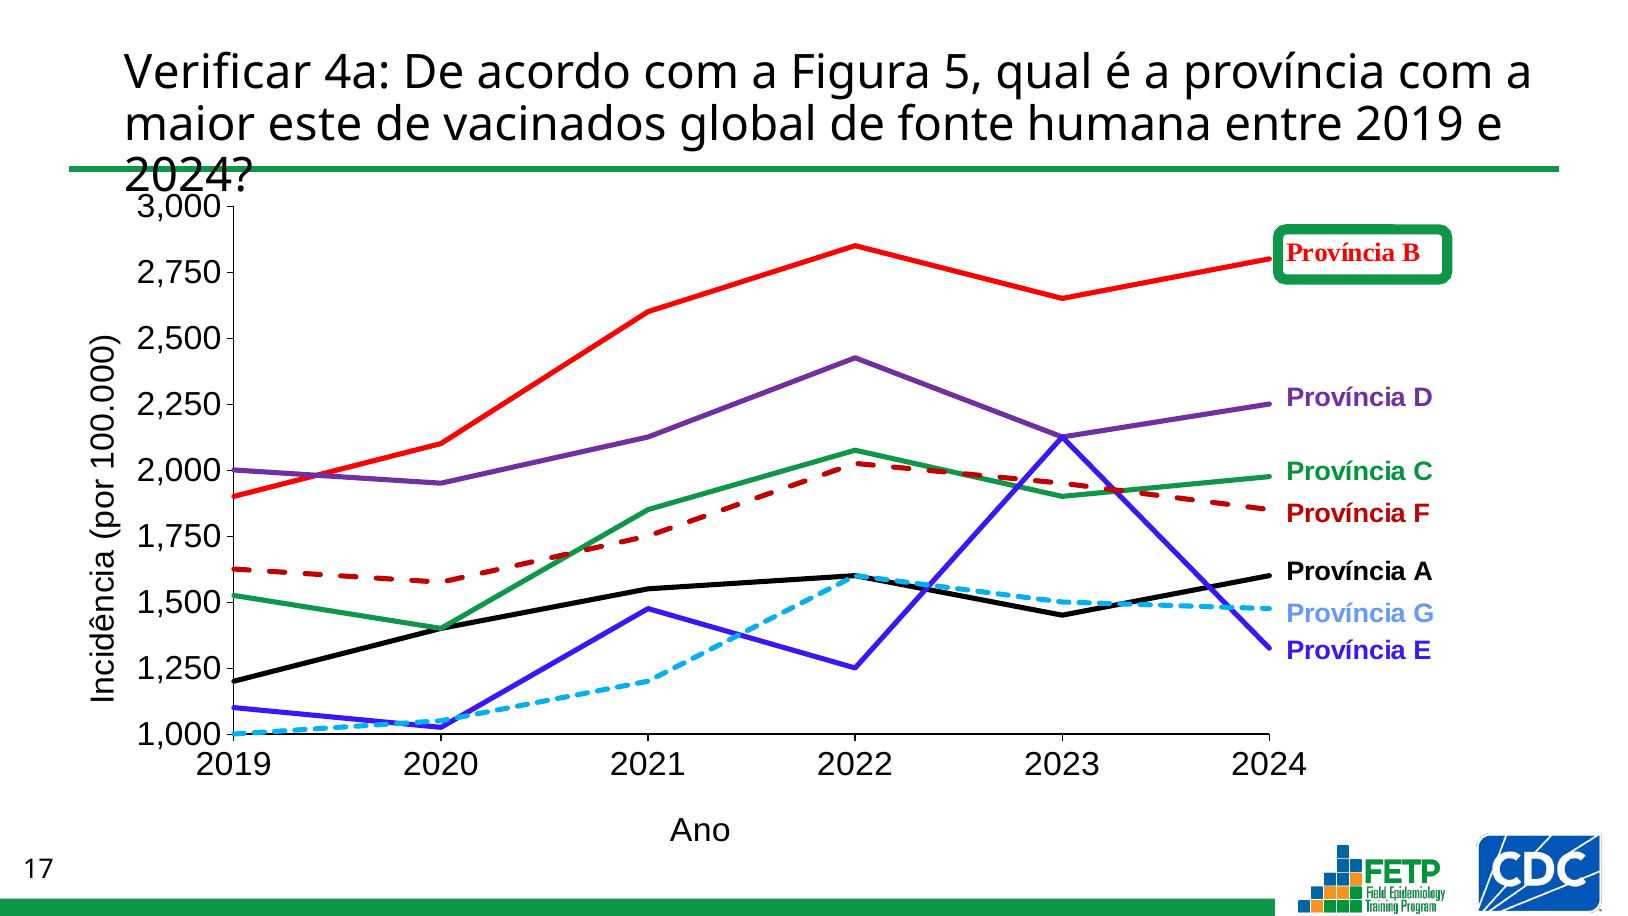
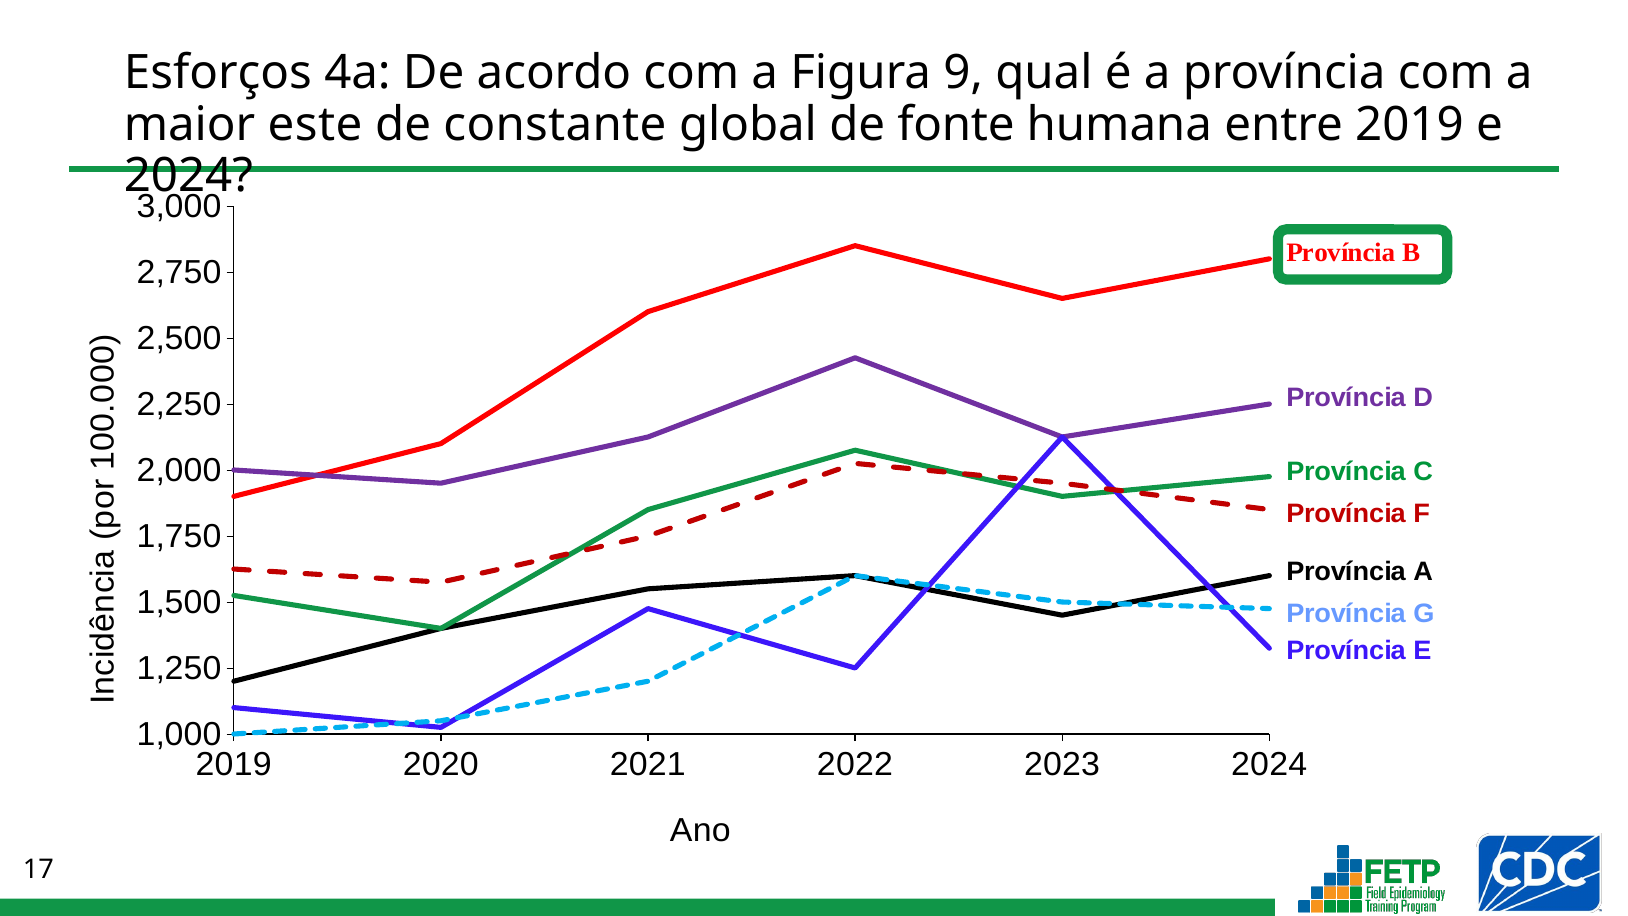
Verificar: Verificar -> Esforços (218, 73)
5: 5 -> 9 (963, 73)
vacinados: vacinados -> constante (555, 124)
